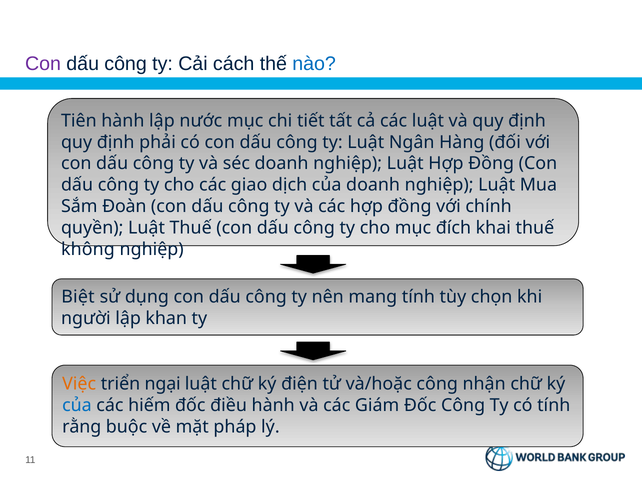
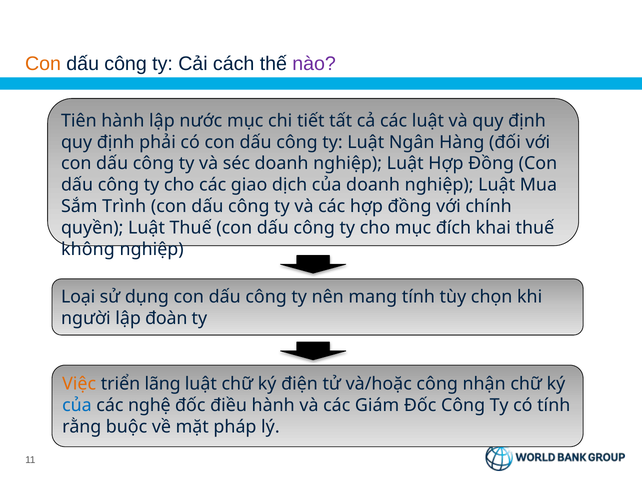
Con colour: purple -> orange (43, 64)
nào colour: blue -> purple (314, 64)
Đoàn: Đoàn -> Trình (124, 206)
Biệt: Biệt -> Loại (78, 296)
khan: khan -> đoàn (166, 318)
ngại: ngại -> lãng (163, 384)
hiếm: hiếm -> nghệ (149, 405)
